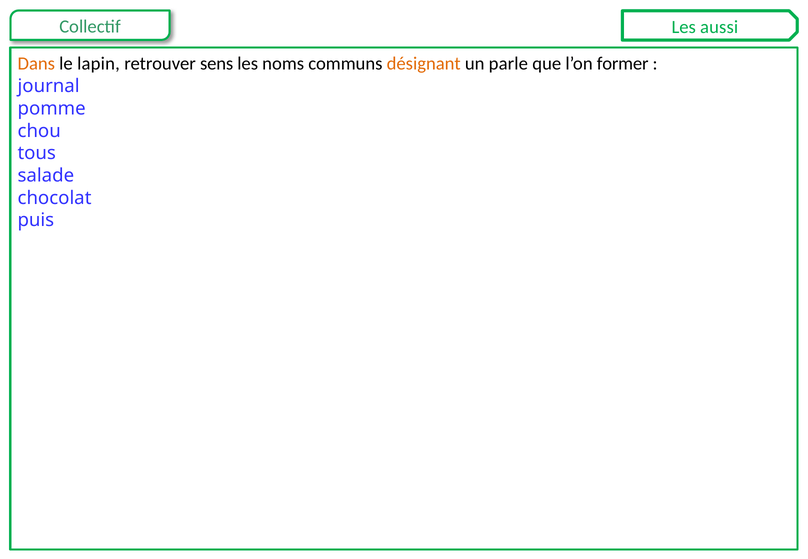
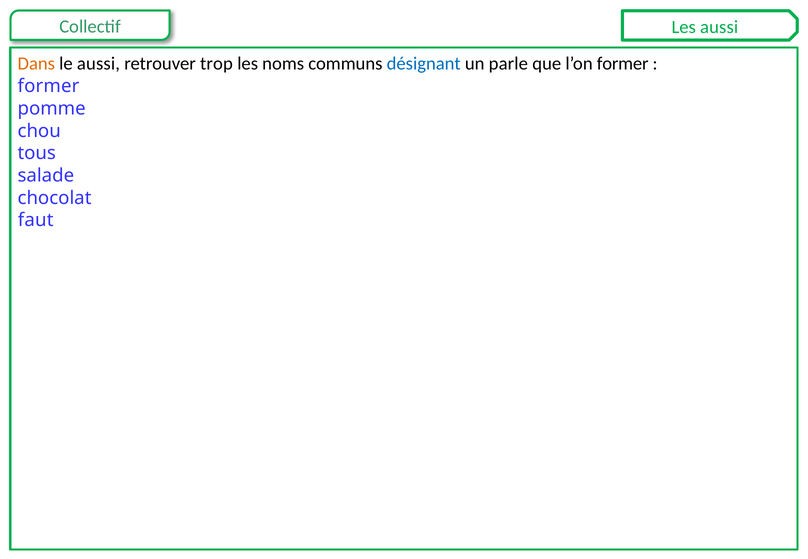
le lapin: lapin -> aussi (98, 64)
sens: sens -> trop (216, 64)
désignant colour: orange -> blue (424, 64)
journal: journal -> former (48, 86)
puis: puis -> faut (36, 221)
